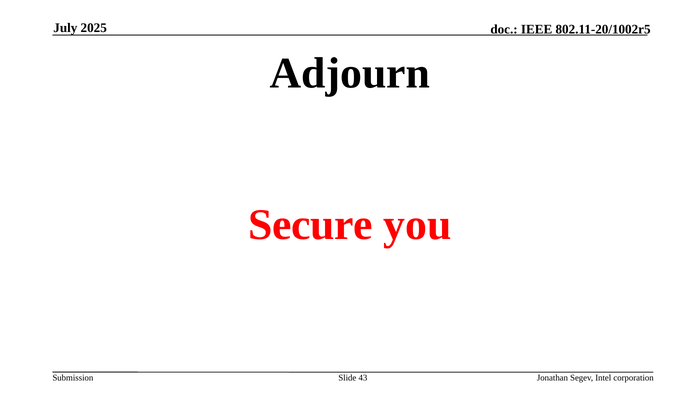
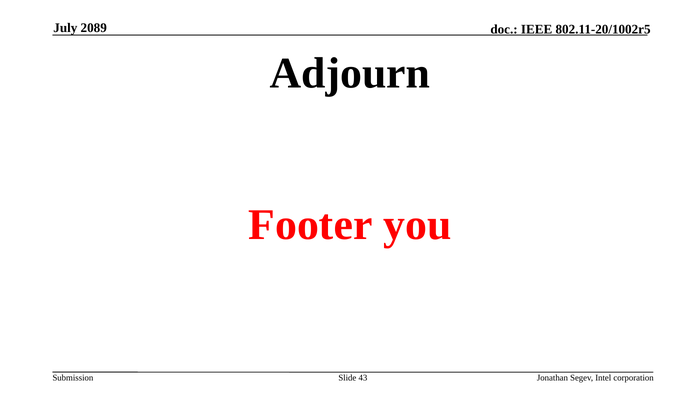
2025: 2025 -> 2089 (94, 28)
Secure: Secure -> Footer (310, 224)
